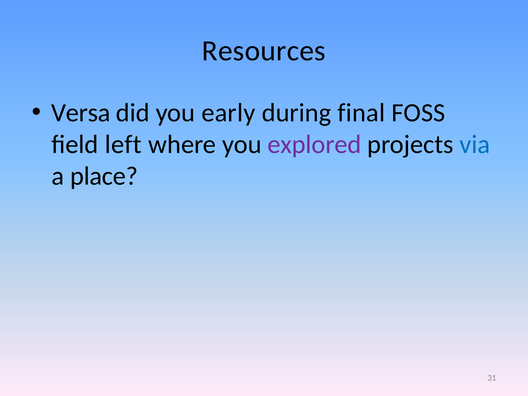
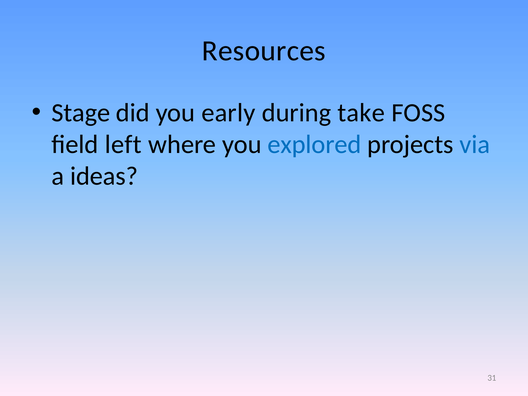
Versa: Versa -> Stage (81, 113)
final: final -> take (361, 113)
explored colour: purple -> blue (314, 144)
place: place -> ideas (104, 176)
